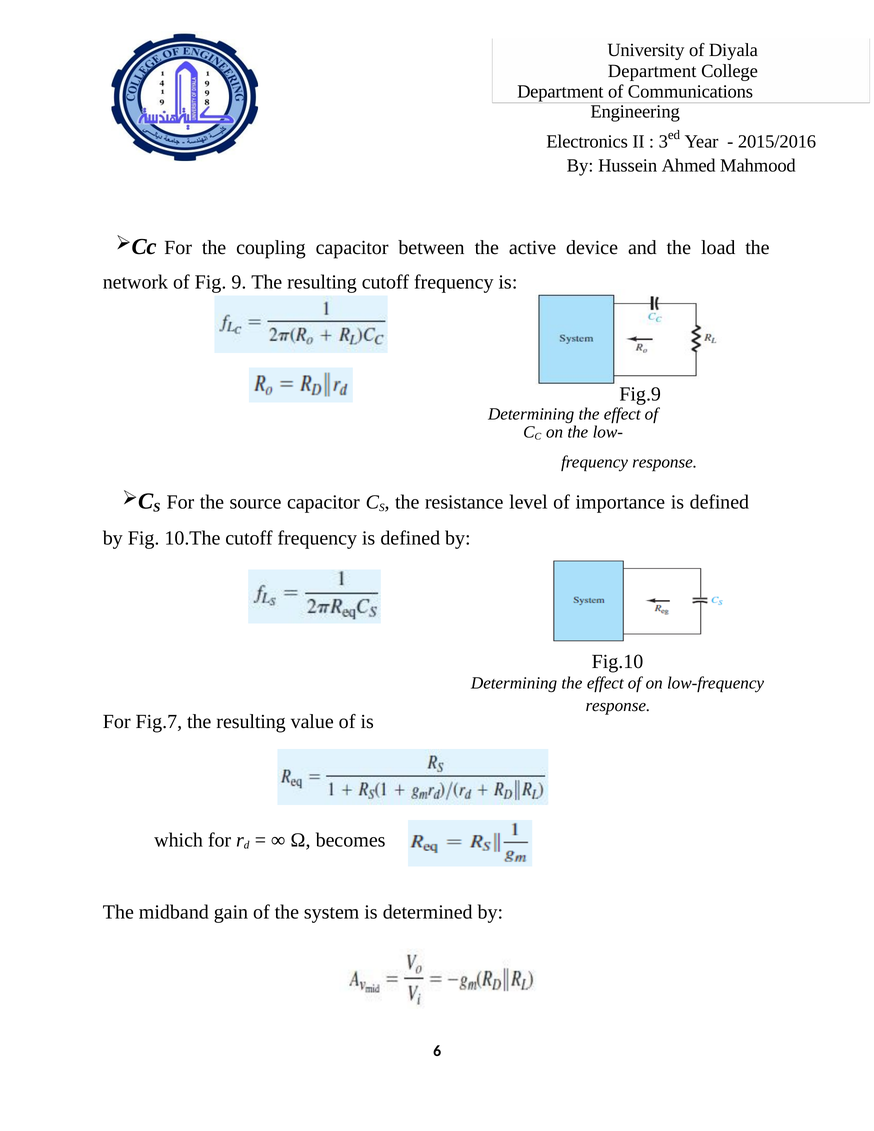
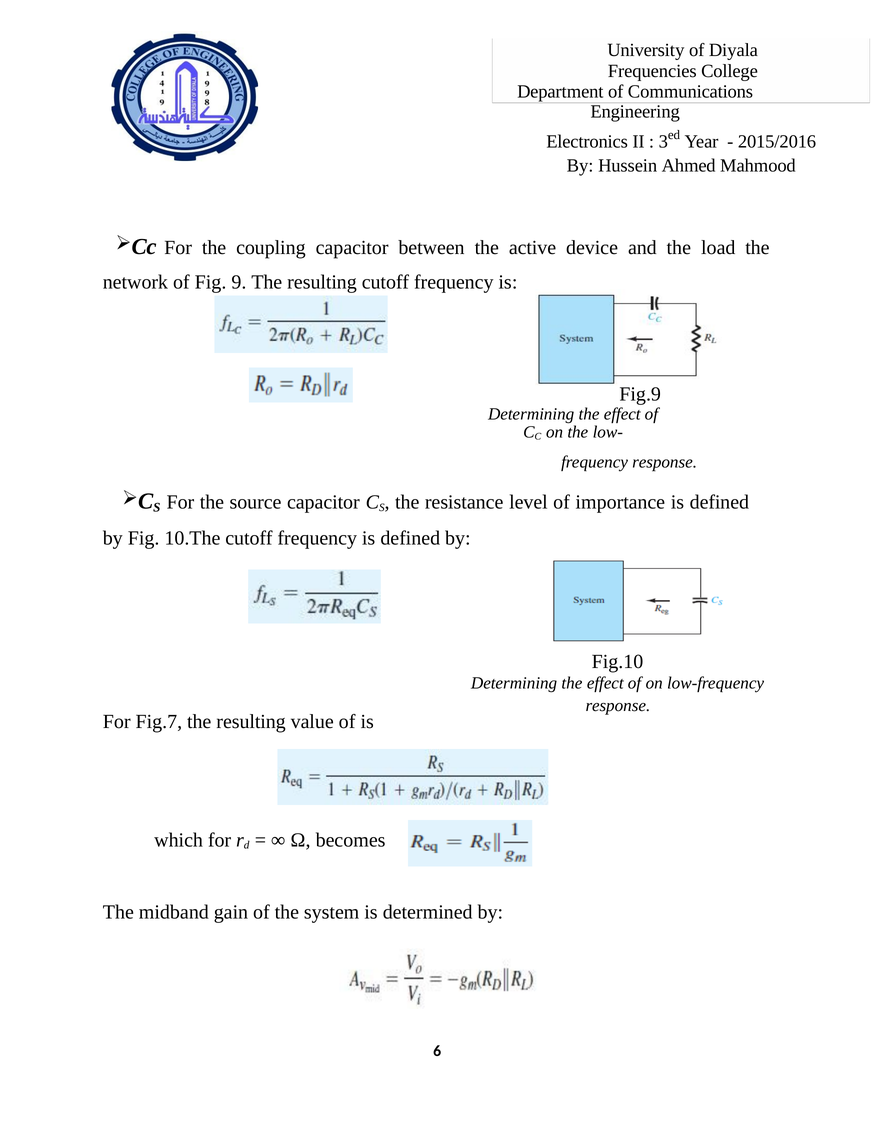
Department: Department -> Frequencies (652, 71)
